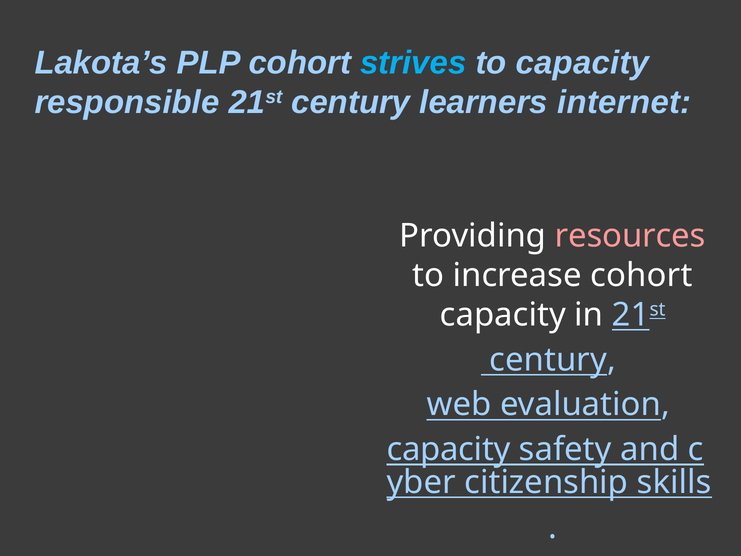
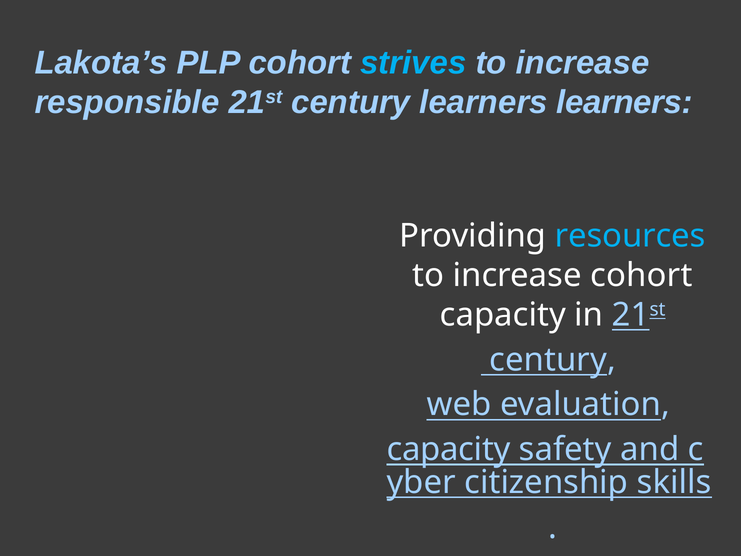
capacity: capacity -> increase (583, 63)
learners internet: internet -> learners (625, 102)
resources colour: pink -> light blue (630, 236)
